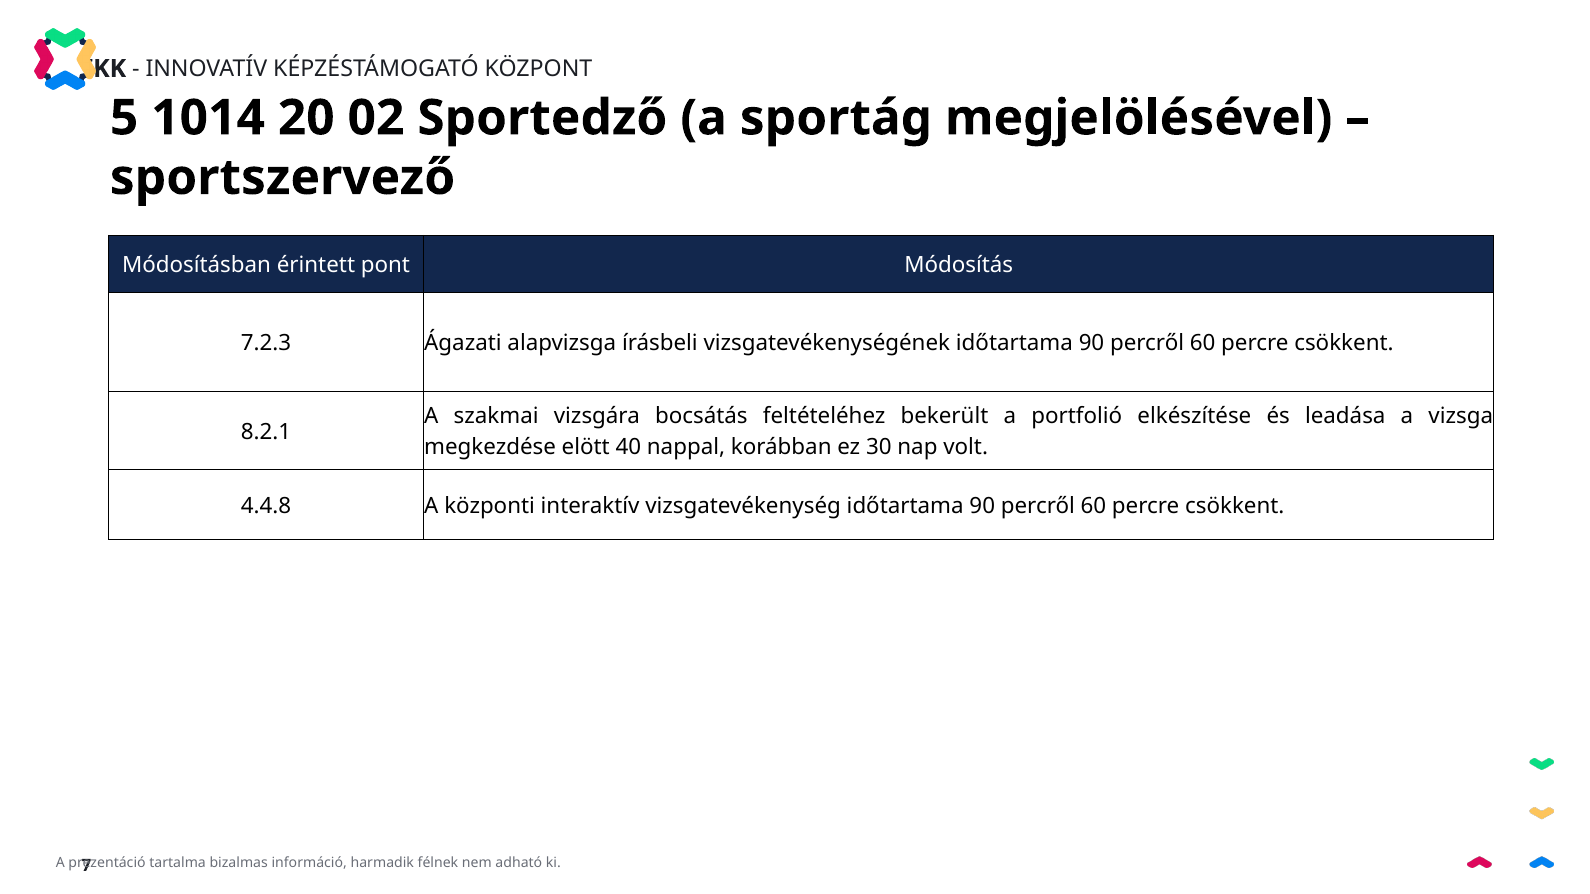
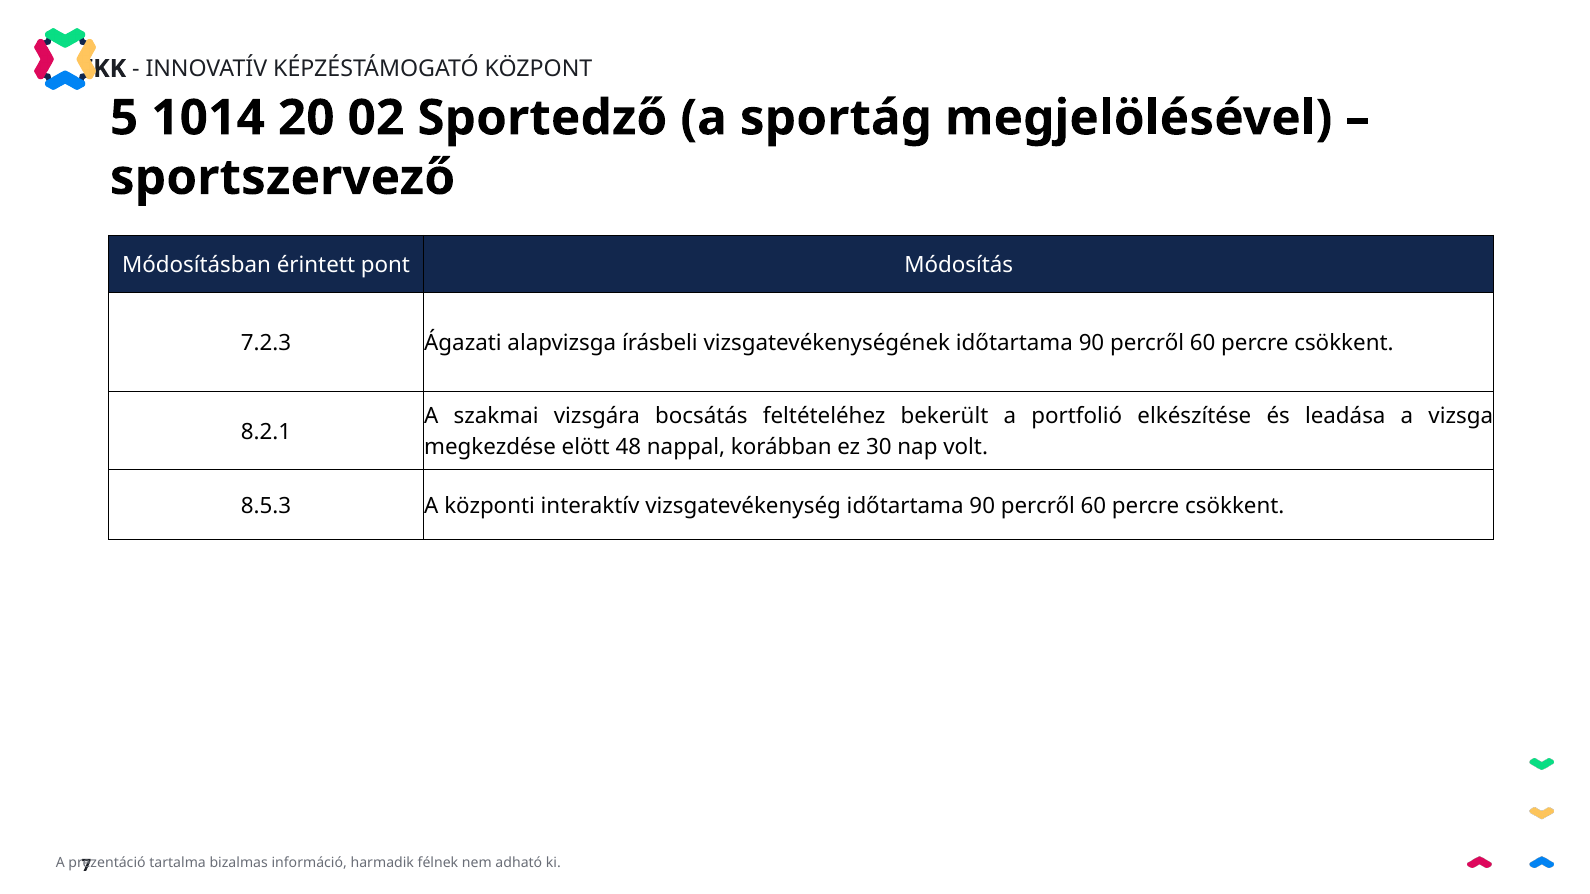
40: 40 -> 48 (628, 447)
4.4.8: 4.4.8 -> 8.5.3 (266, 506)
